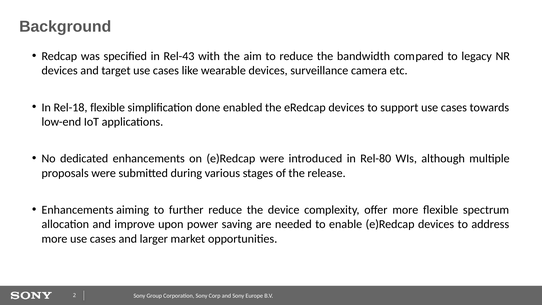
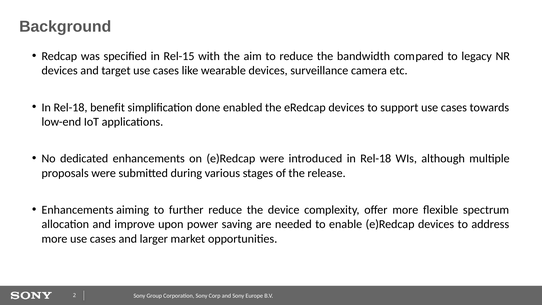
Rel-43: Rel-43 -> Rel-15 (179, 56)
Rel-18 flexible: flexible -> benefit (108, 107)
introduced in Rel-80: Rel-80 -> Rel-18 (376, 159)
